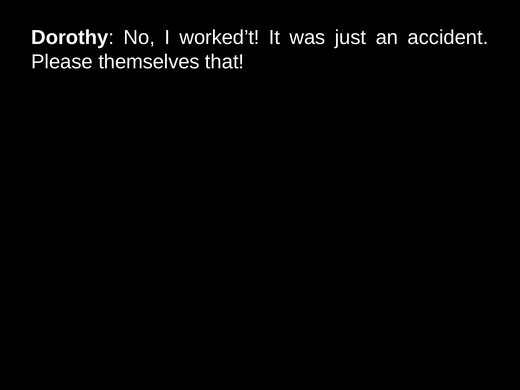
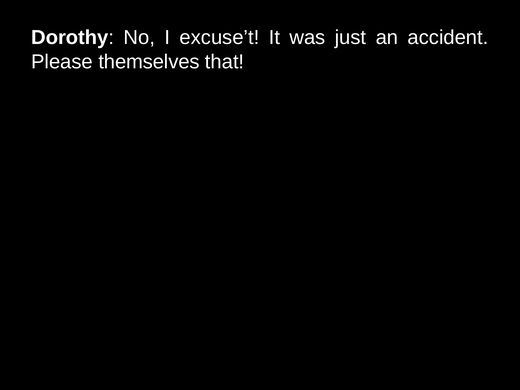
worked’t: worked’t -> excuse’t (219, 37)
